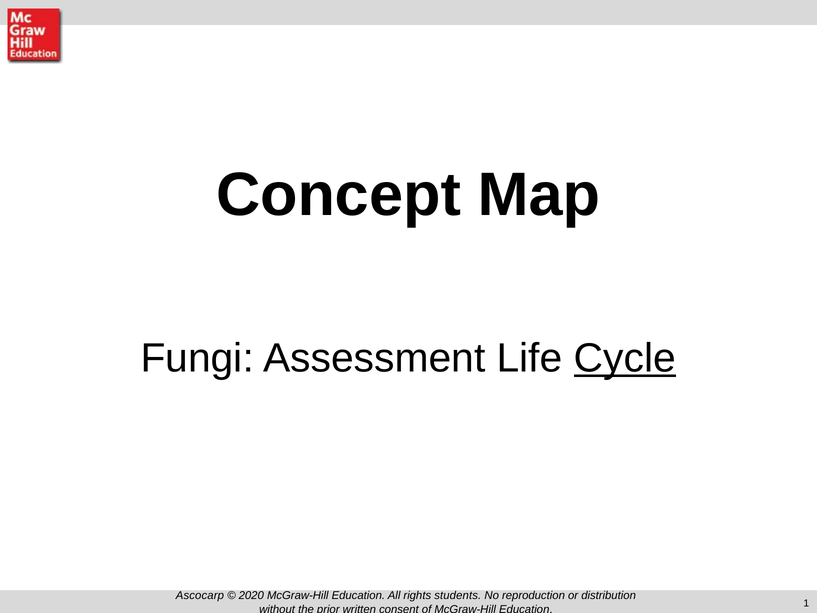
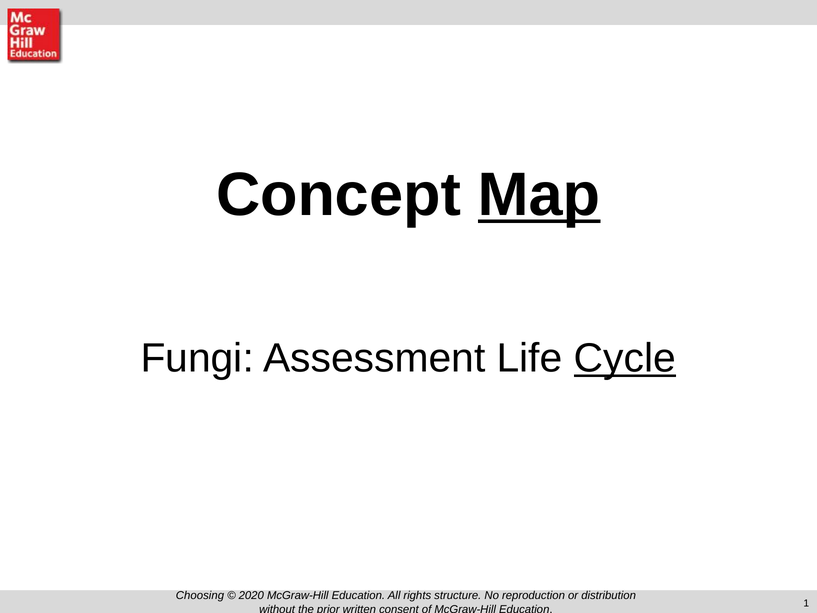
Map underline: none -> present (539, 195)
Ascocarp: Ascocarp -> Choosing (200, 595)
students: students -> structure (458, 595)
